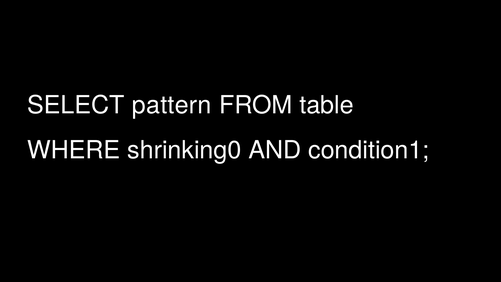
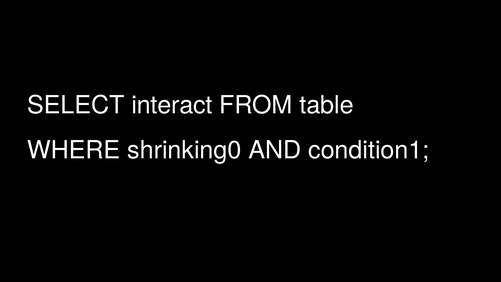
pattern: pattern -> interact (172, 105)
